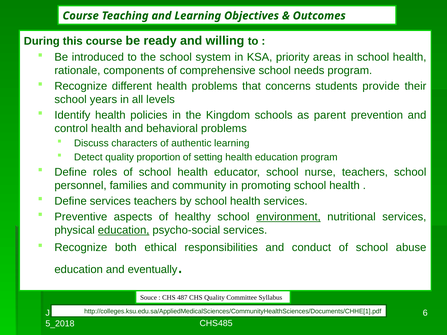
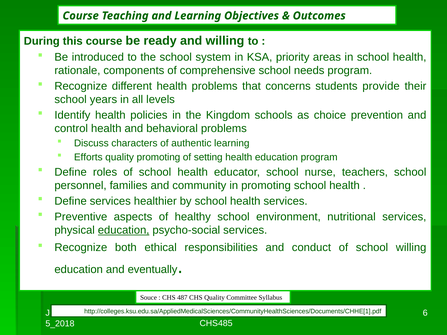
parent: parent -> choice (330, 115)
Detect: Detect -> Efforts (88, 157)
quality proportion: proportion -> promoting (158, 157)
services teachers: teachers -> healthier (155, 201)
environment underline: present -> none (288, 217)
school abuse: abuse -> willing (411, 248)
